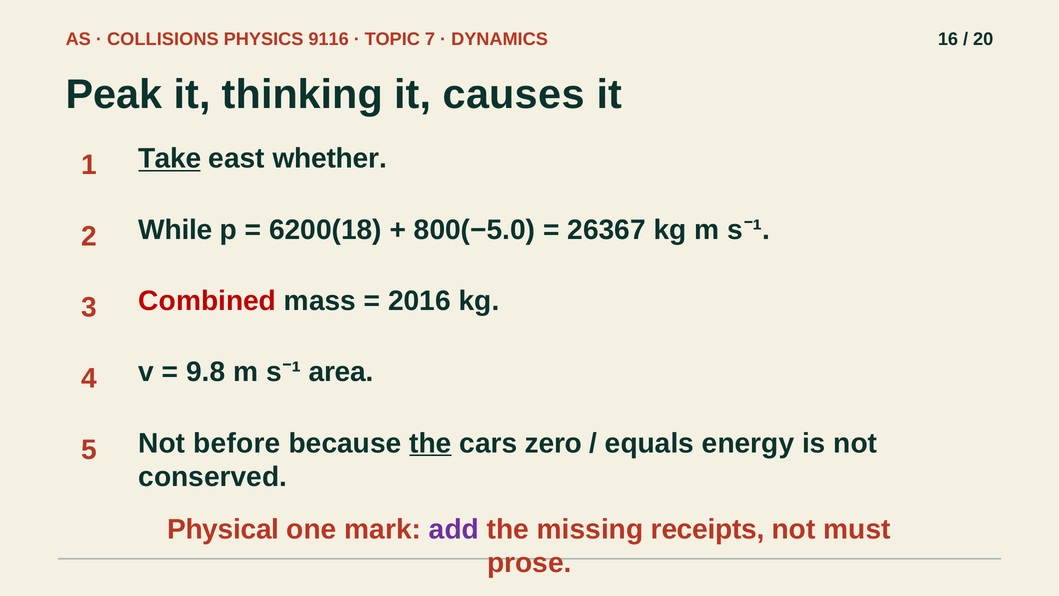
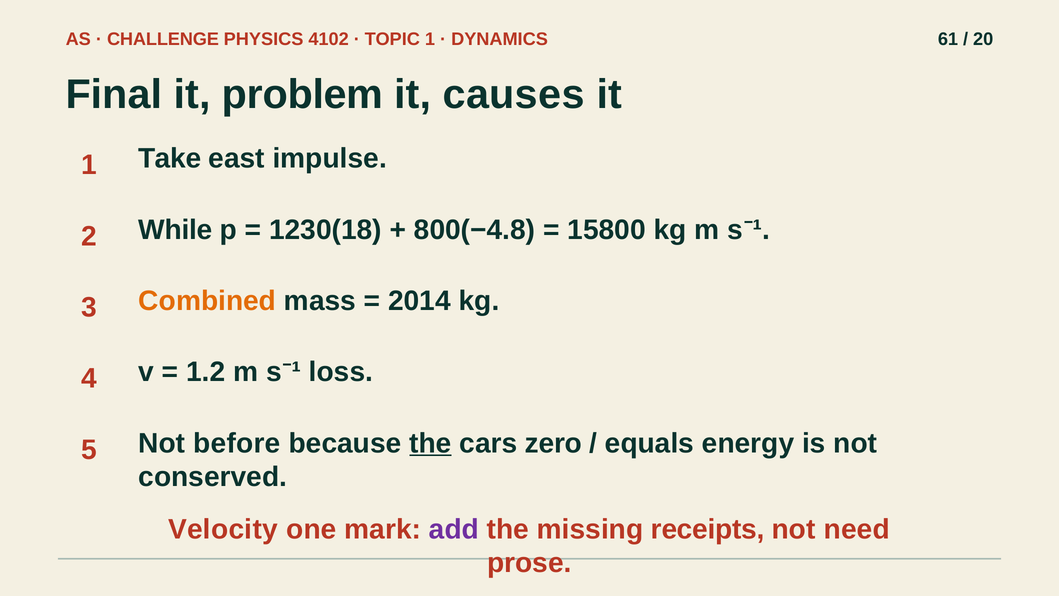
COLLISIONS: COLLISIONS -> CHALLENGE (163, 39)
9116: 9116 -> 4102 (329, 39)
TOPIC 7: 7 -> 1 (430, 39)
16: 16 -> 61 (948, 39)
Peak: Peak -> Final (114, 94)
thinking: thinking -> problem (303, 94)
Take underline: present -> none (170, 158)
whether: whether -> impulse (330, 158)
6200(18: 6200(18 -> 1230(18 (325, 230)
800(−5.0: 800(−5.0 -> 800(−4.8 (475, 230)
26367: 26367 -> 15800 (607, 230)
Combined colour: red -> orange (207, 301)
2016: 2016 -> 2014 (419, 301)
9.8: 9.8 -> 1.2 (206, 372)
area: area -> loss (341, 372)
Physical: Physical -> Velocity (223, 529)
must: must -> need (857, 529)
